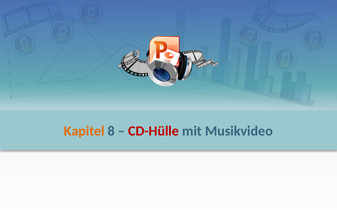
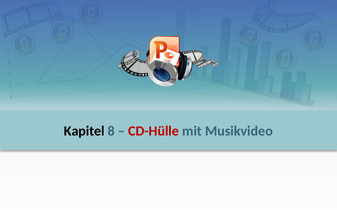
Kapitel colour: orange -> black (84, 131)
